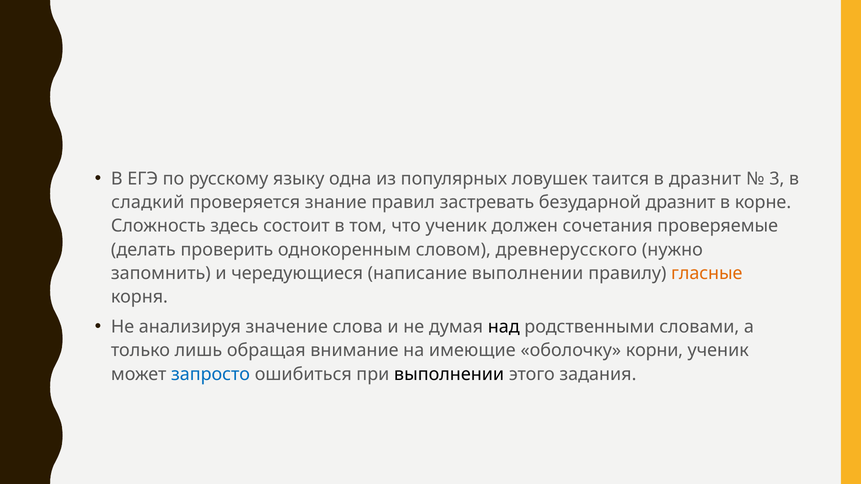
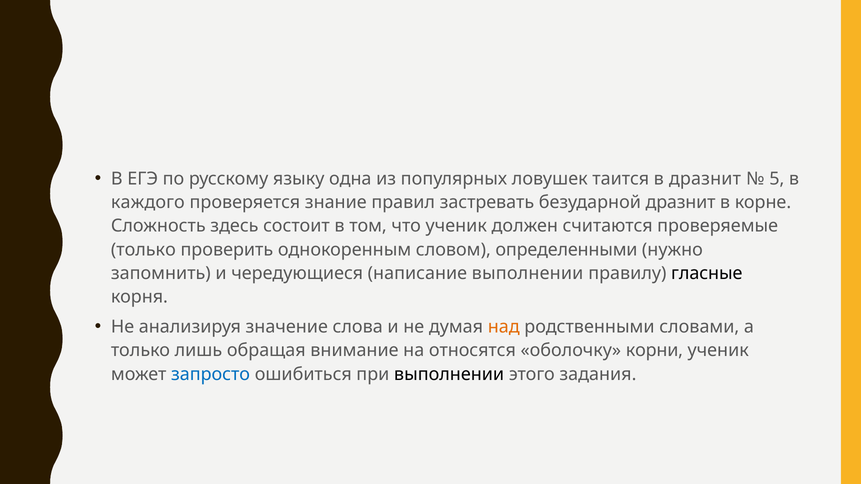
3: 3 -> 5 (777, 179)
сладкий: сладкий -> каждого (148, 202)
сочетания: сочетания -> считаются (608, 226)
делать: делать -> только (143, 250)
древнерусского: древнерусского -> определенными (566, 250)
гласные colour: orange -> black (707, 274)
над colour: black -> orange (504, 327)
имеющие: имеющие -> относятся (472, 351)
